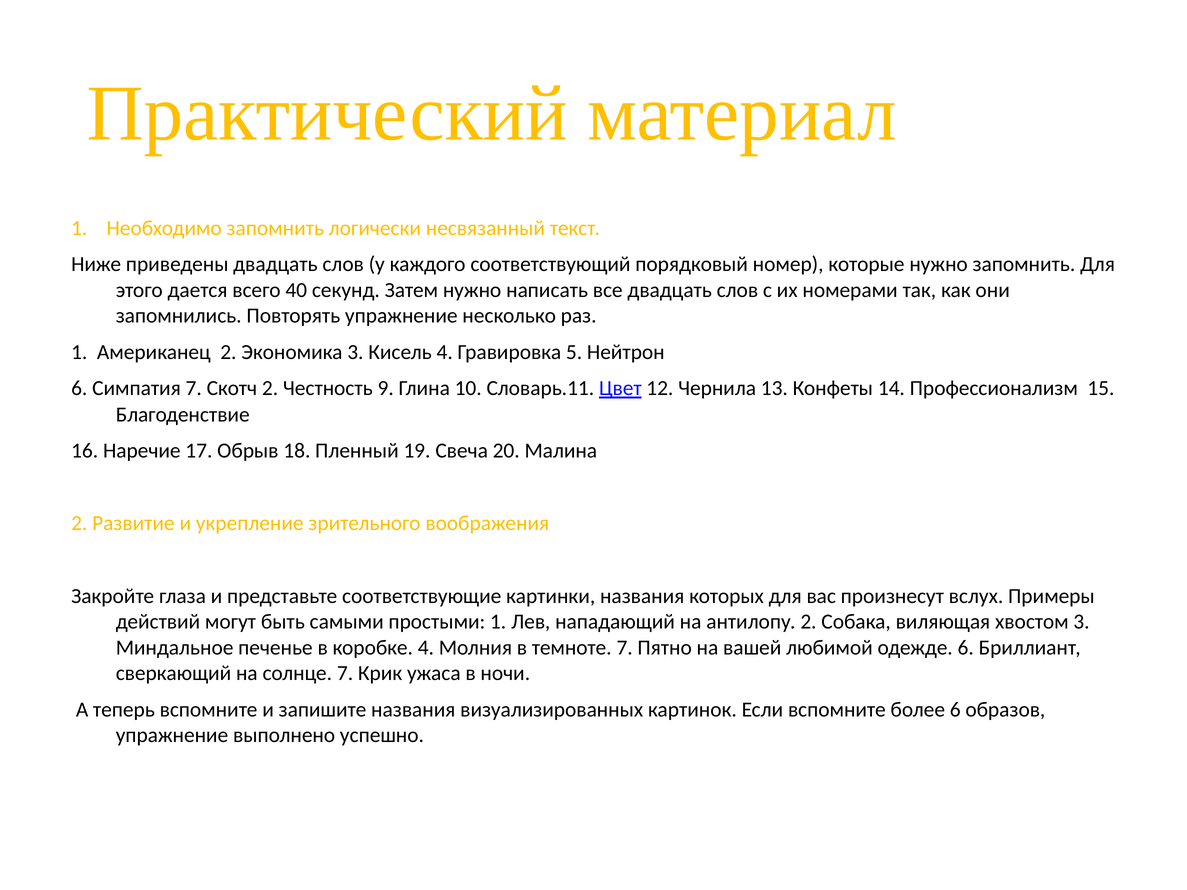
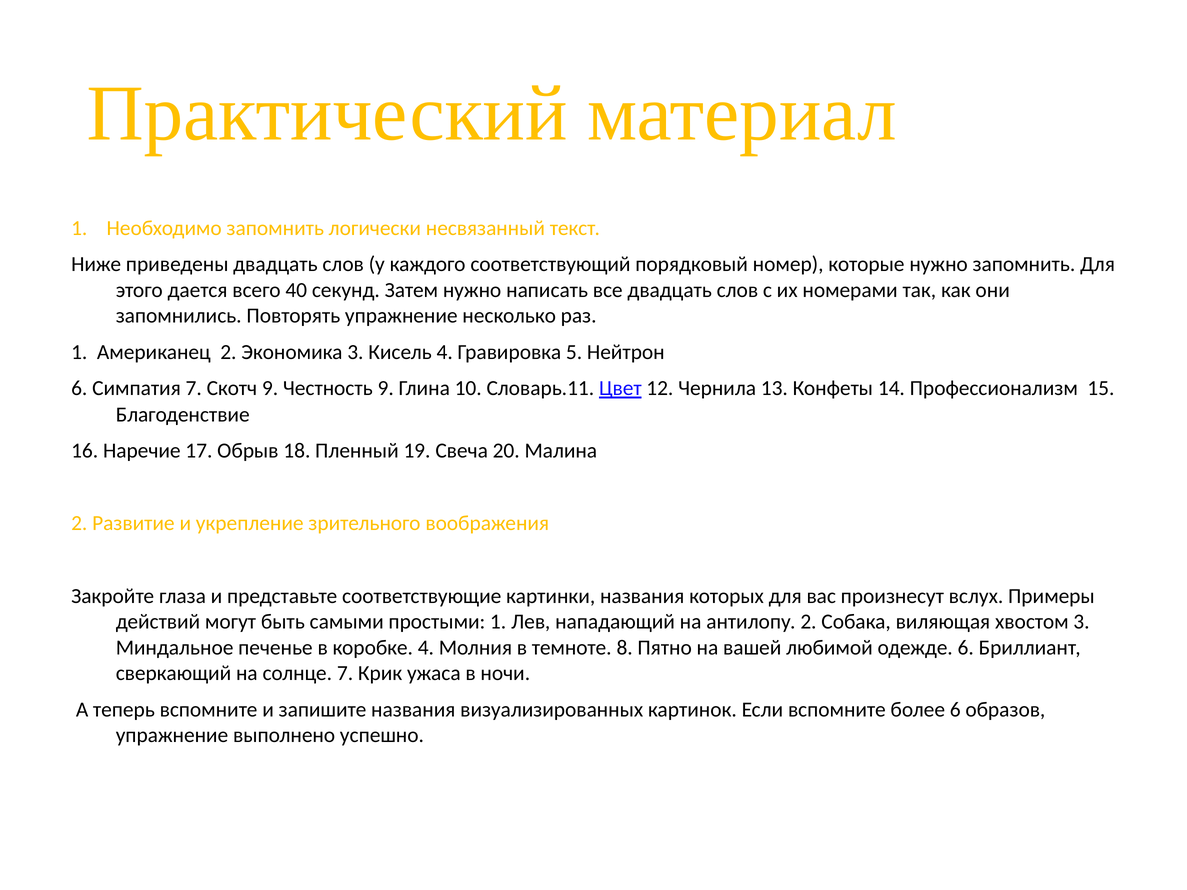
Скотч 2: 2 -> 9 (270, 388)
темноте 7: 7 -> 8 (625, 648)
